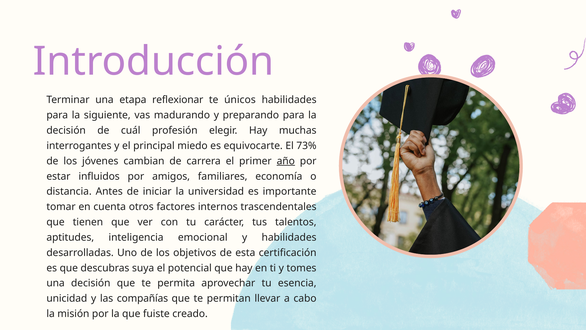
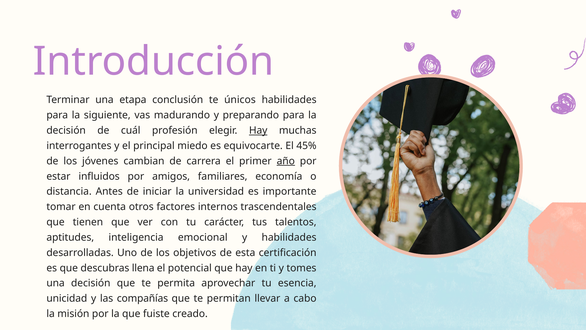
reflexionar: reflexionar -> conclusión (178, 100)
Hay underline: none -> present (258, 130)
73%: 73% -> 45% (306, 146)
suya: suya -> llena (143, 268)
